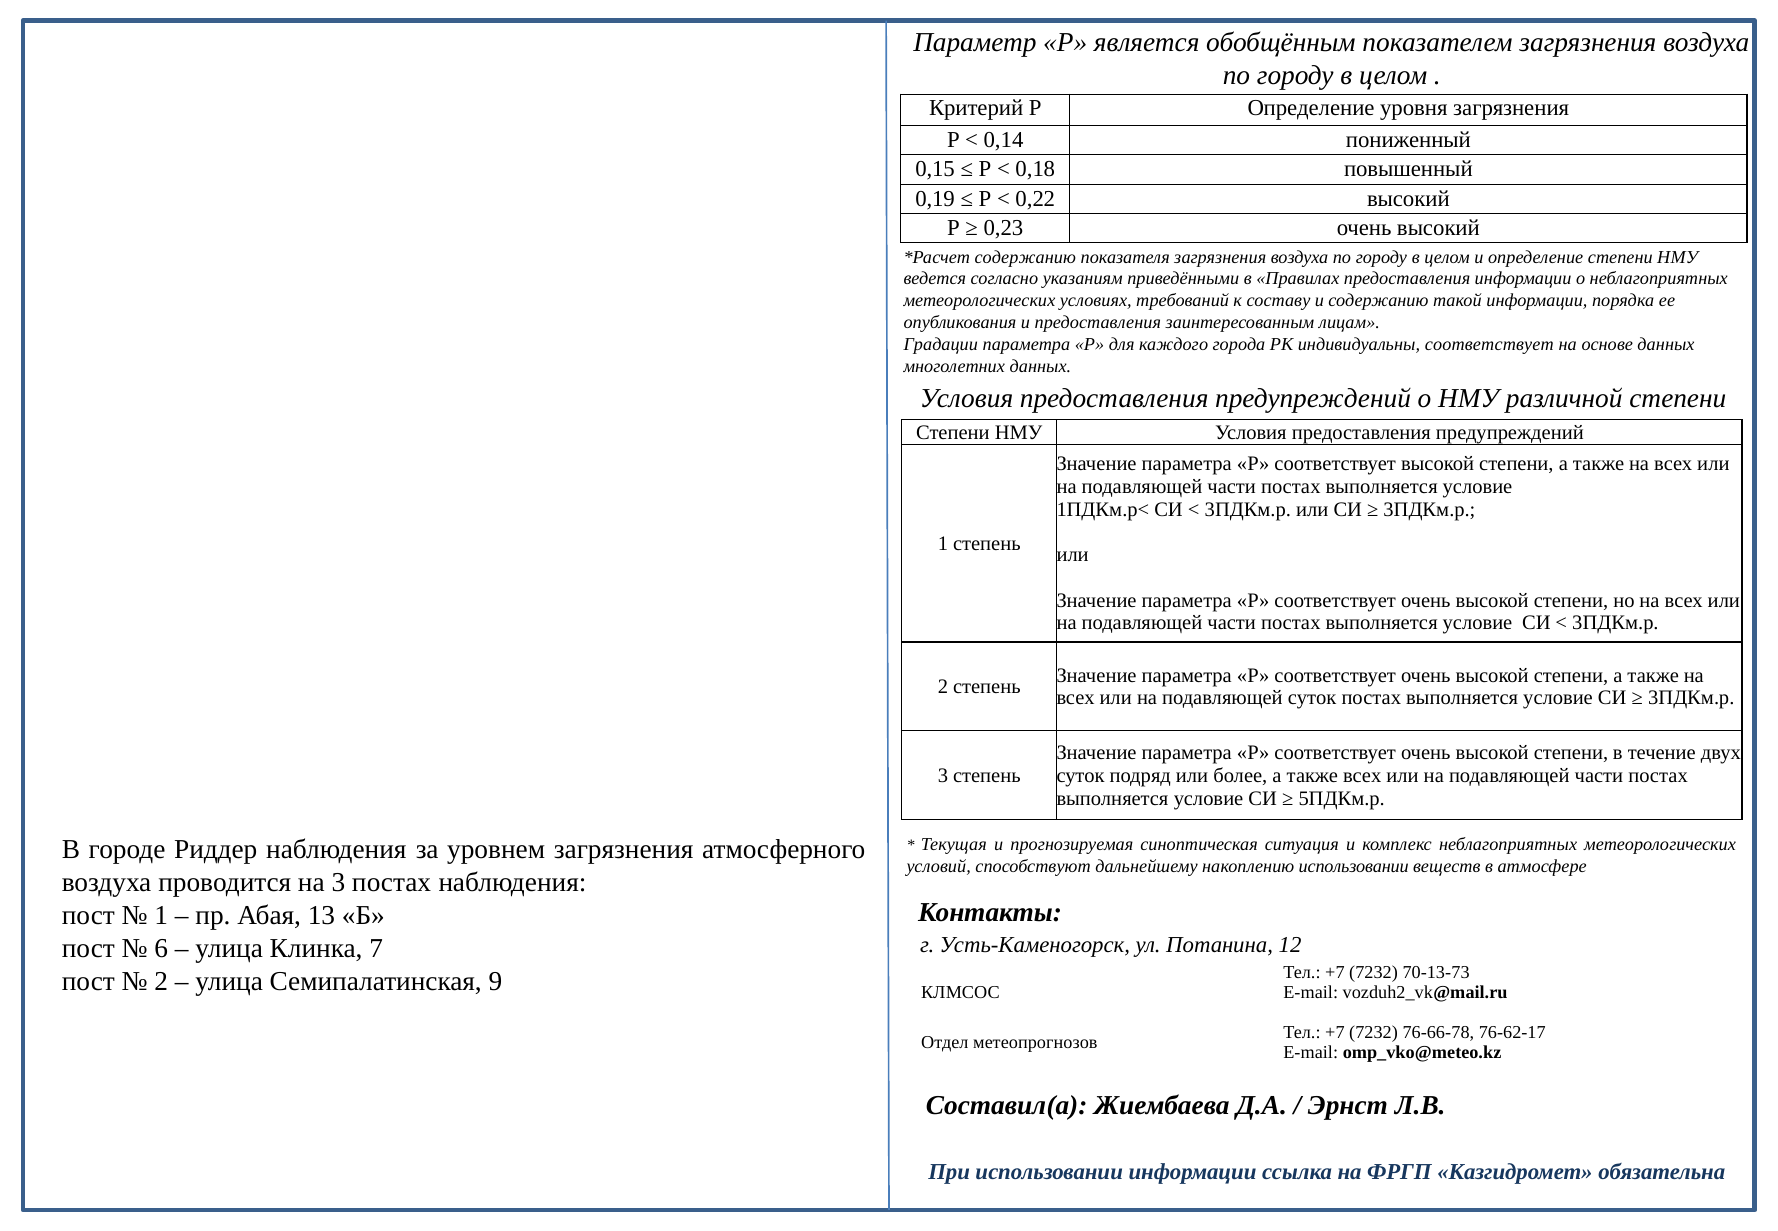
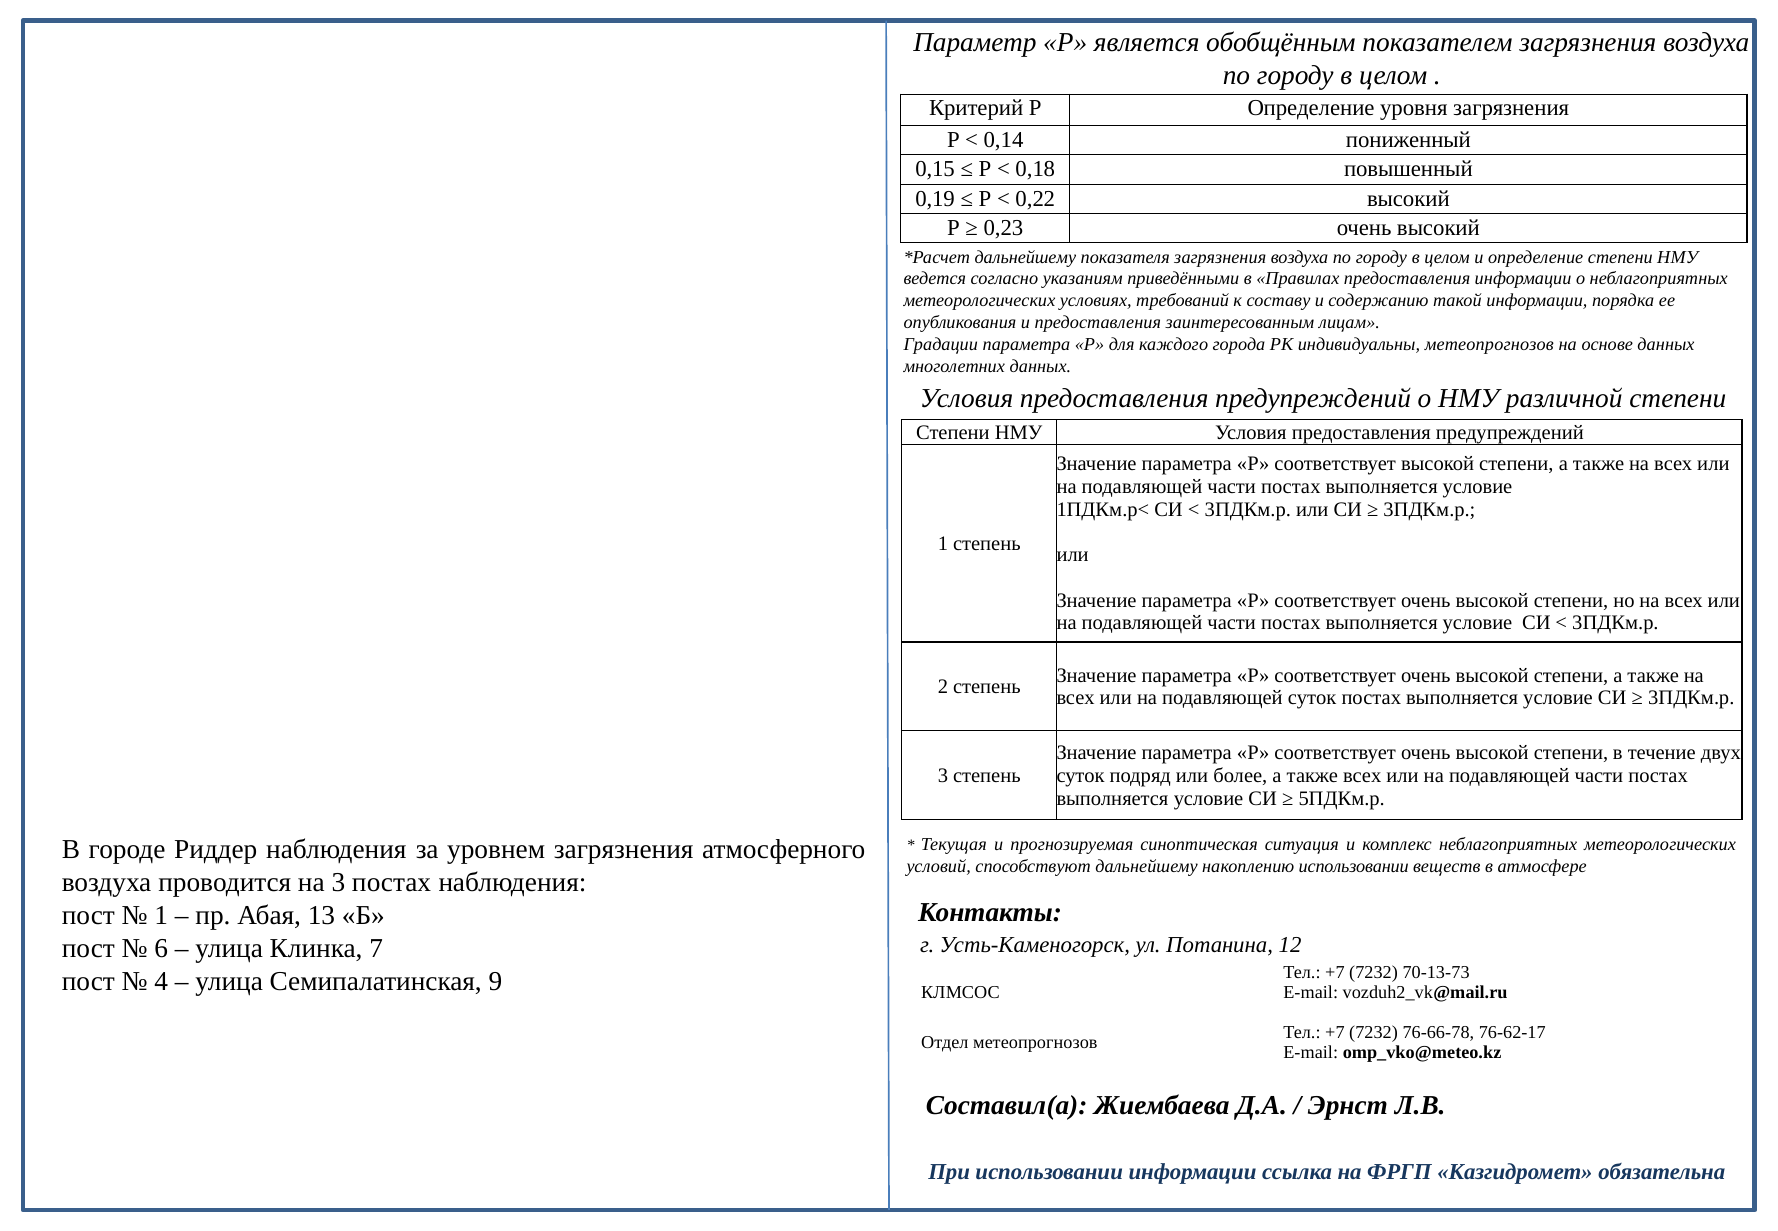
содержанию: содержанию -> дальнейшему (1025, 257)
индивидуальны соответствует: соответствует -> метеопрогнозов (1489, 344)
2: 2 -> 4 (161, 981)
